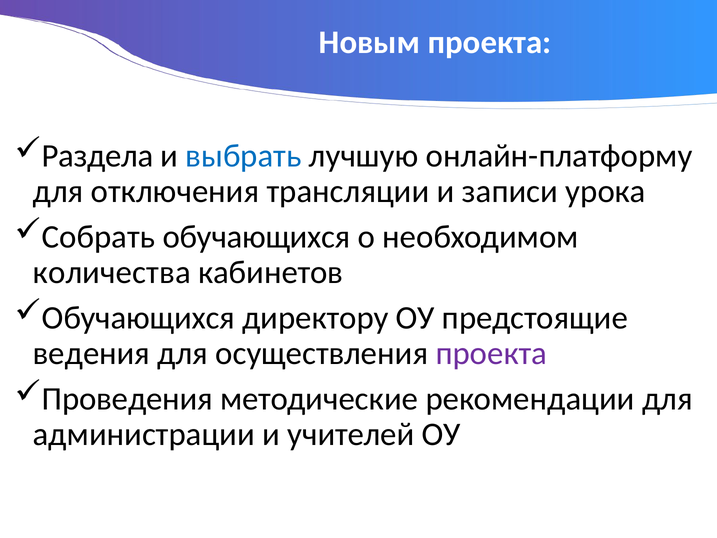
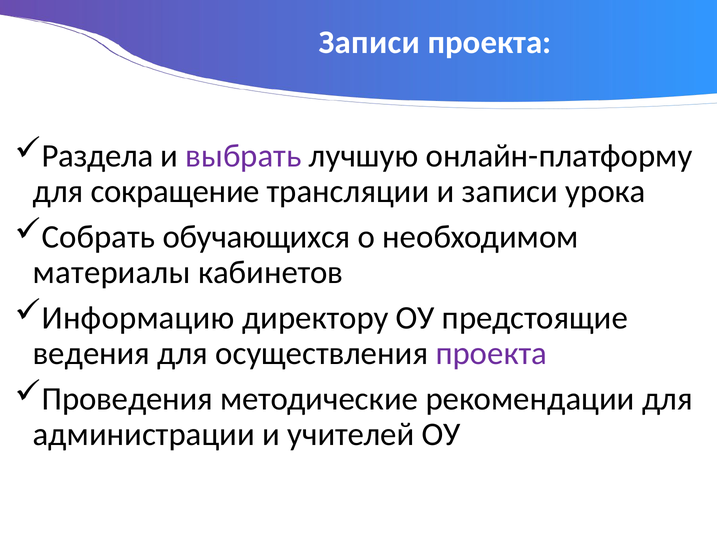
Новым: Новым -> Записи (369, 43)
выбрать colour: blue -> purple (243, 156)
отключения: отключения -> сокращение (175, 191)
количества: количества -> материалы (112, 272)
Обучающихся: Обучающихся -> Информацию (138, 318)
